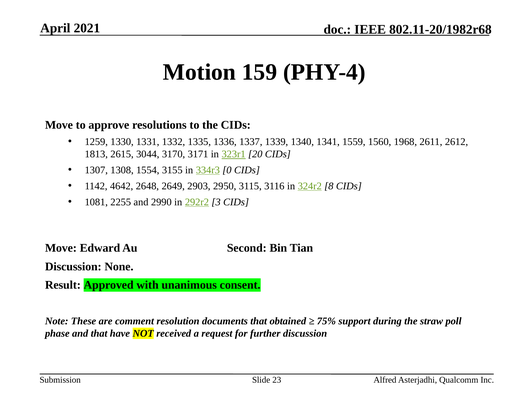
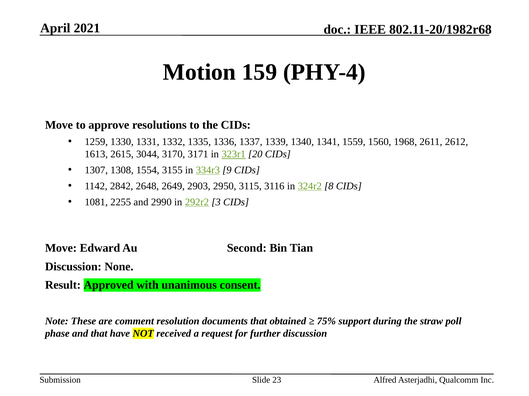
1813: 1813 -> 1613 (96, 154)
0: 0 -> 9 (227, 170)
4642: 4642 -> 2842 (122, 186)
